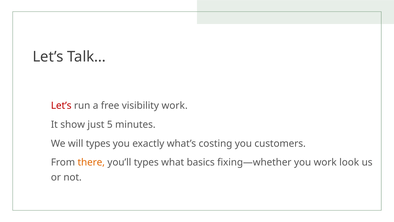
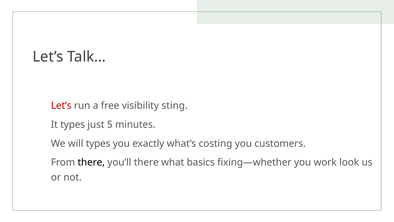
visibility work: work -> sting (175, 106)
It show: show -> types (73, 124)
there colour: orange -> black (91, 162)
you’ll types: types -> there (146, 162)
